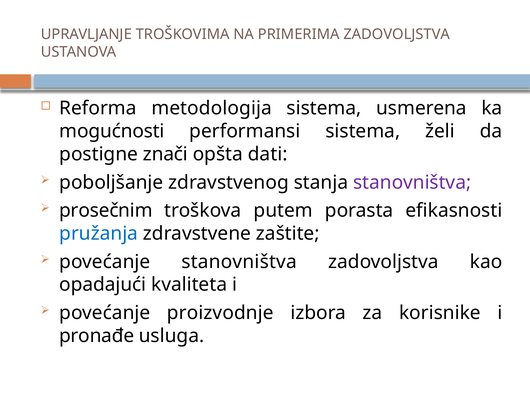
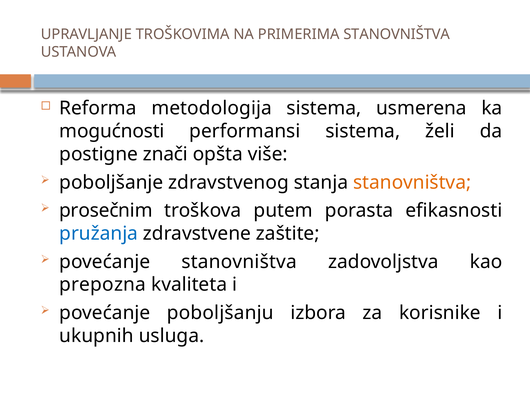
PRIMERIMA ZADOVOLJSTVA: ZADOVOLJSTVA -> STANOVNIŠTVA (397, 34)
dati: dati -> više (268, 154)
stanovništva colour: purple -> orange (412, 182)
opadajući: opadajući -> prepozna (103, 284)
proizvodnje: proizvodnje -> poboljšanju (220, 312)
pronađe: pronađe -> ukupnih (97, 335)
